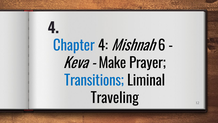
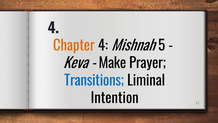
Chapter colour: blue -> orange (74, 46)
6: 6 -> 5 (162, 46)
Traveling: Traveling -> Intention (115, 98)
